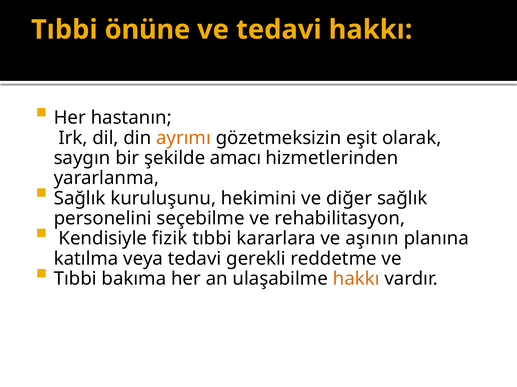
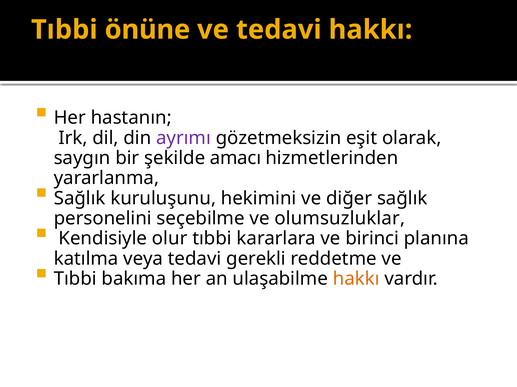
ayrımı colour: orange -> purple (184, 138)
rehabilitasyon: rehabilitasyon -> olumsuzluklar (340, 219)
fizik: fizik -> olur (170, 239)
aşının: aşının -> birinci (372, 239)
